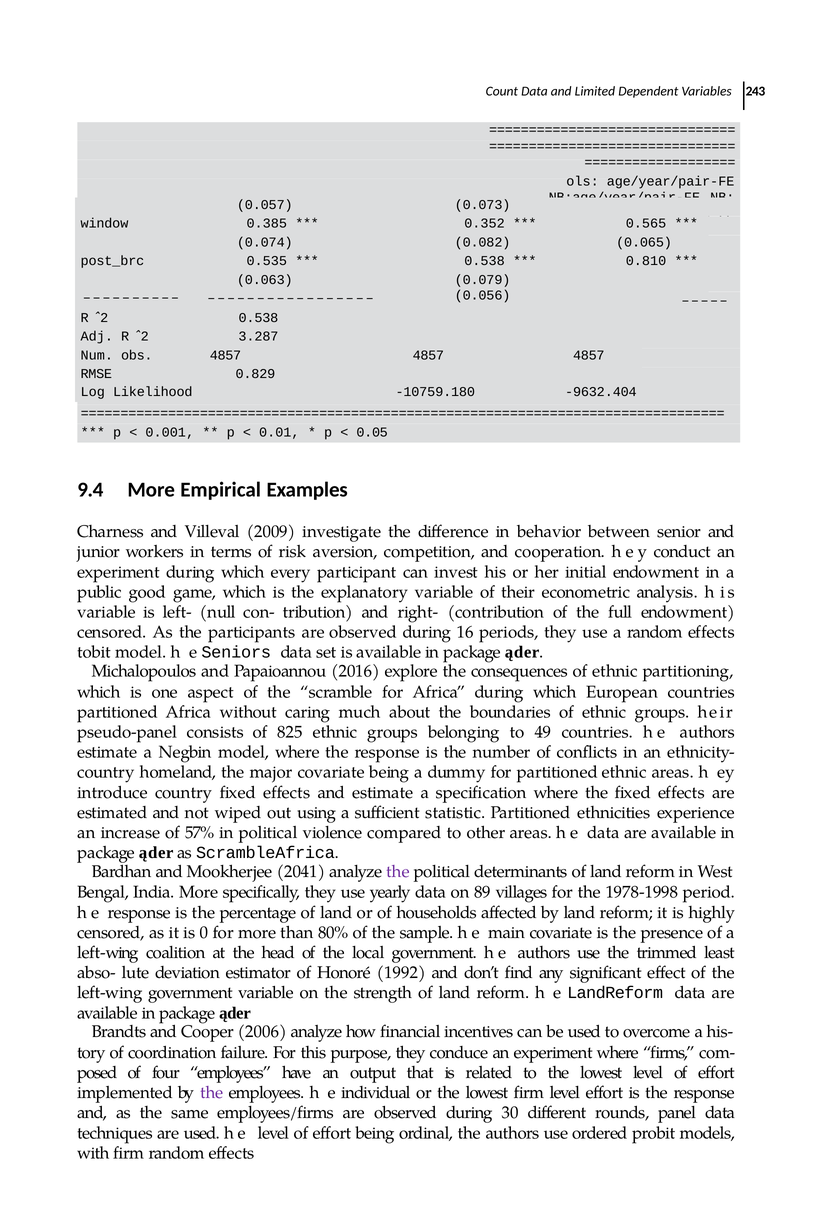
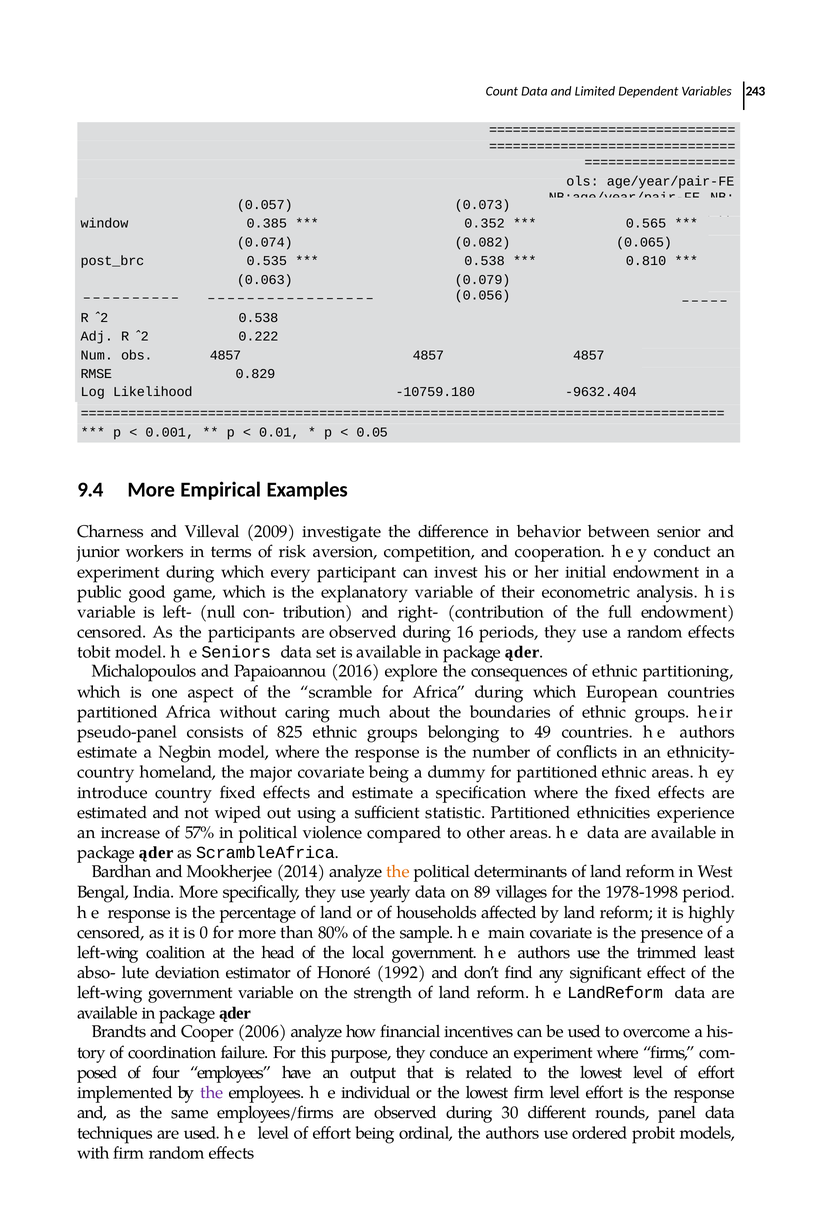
3.287: 3.287 -> 0.222 (258, 336)
2041: 2041 -> 2014 (301, 872)
the colour: purple -> orange (398, 872)
